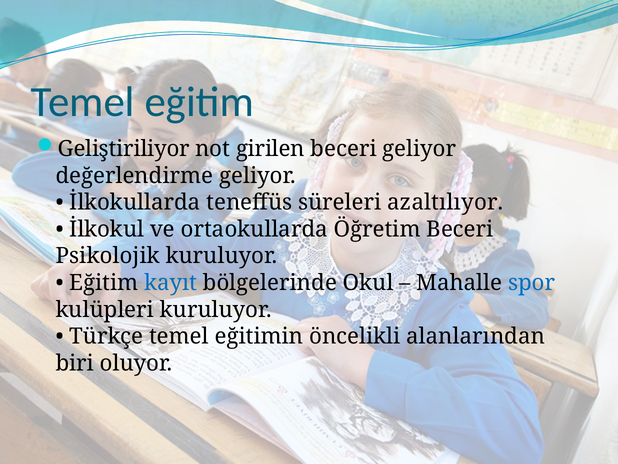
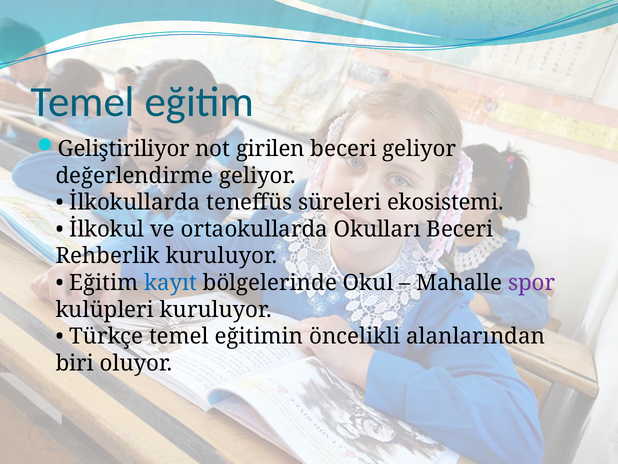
azaltılıyor: azaltılıyor -> ekosistemi (446, 202)
Öğretim: Öğretim -> Okulları (377, 229)
Psikolojik: Psikolojik -> Rehberlik (108, 256)
spor colour: blue -> purple (532, 283)
